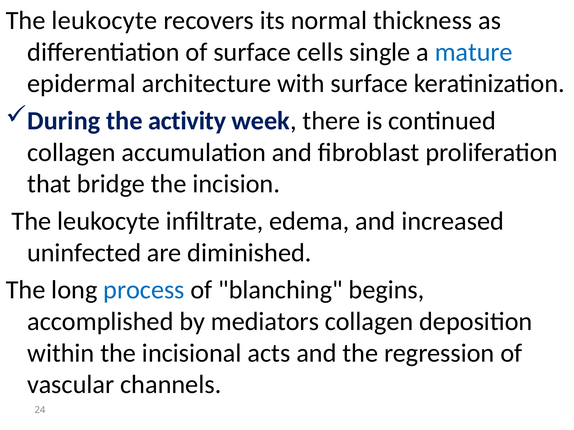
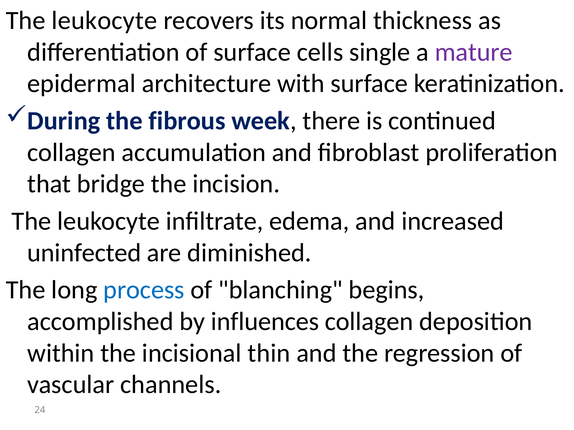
mature colour: blue -> purple (474, 52)
activity: activity -> fibrous (187, 121)
mediators: mediators -> influences (265, 322)
acts: acts -> thin (269, 353)
